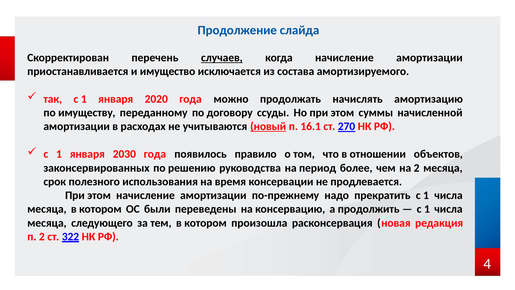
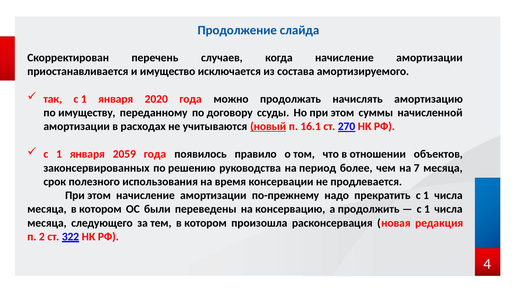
случаев underline: present -> none (222, 58)
2030: 2030 -> 2059 (124, 154)
на 2: 2 -> 7 (417, 168)
